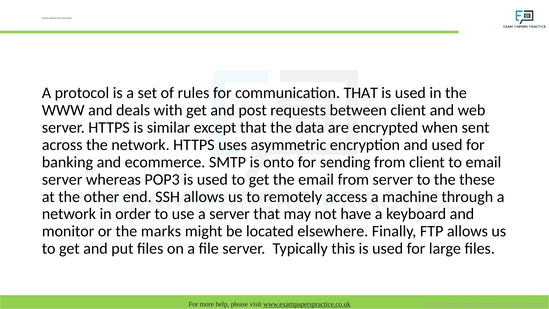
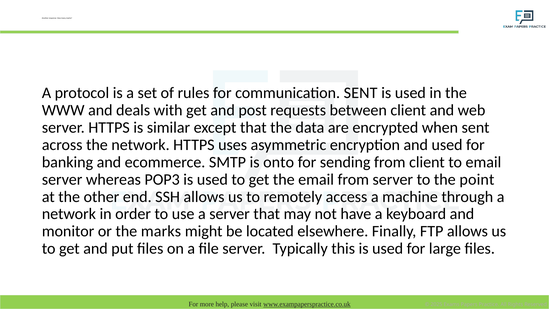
communication THAT: THAT -> SENT (361, 93)
these: these -> point (477, 179)
